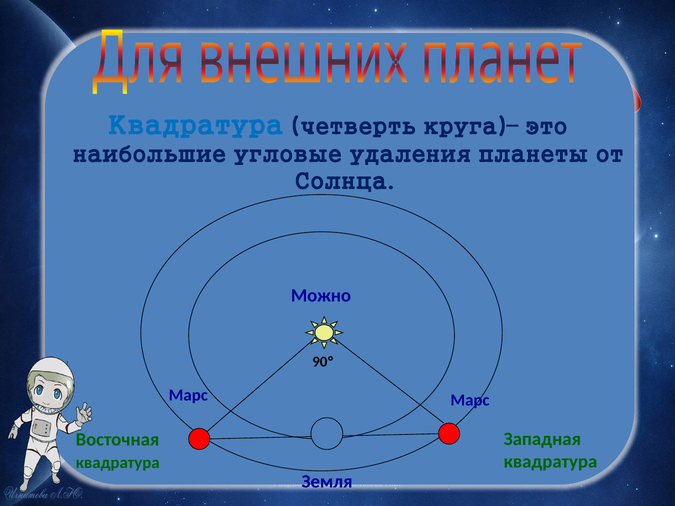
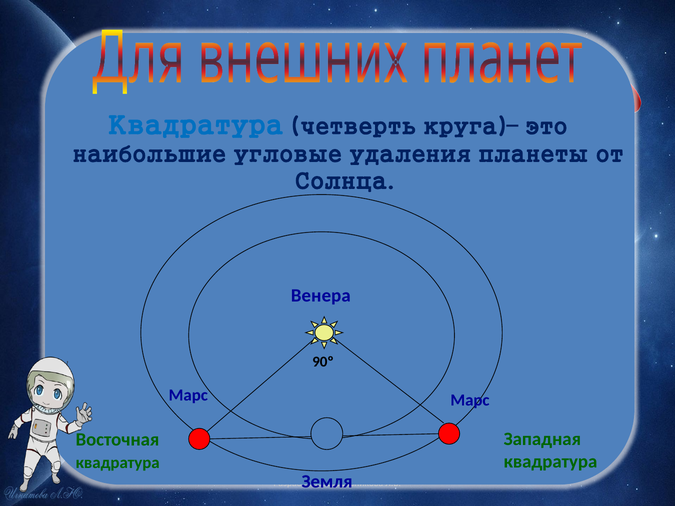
Можно: Можно -> Венера (321, 296)
